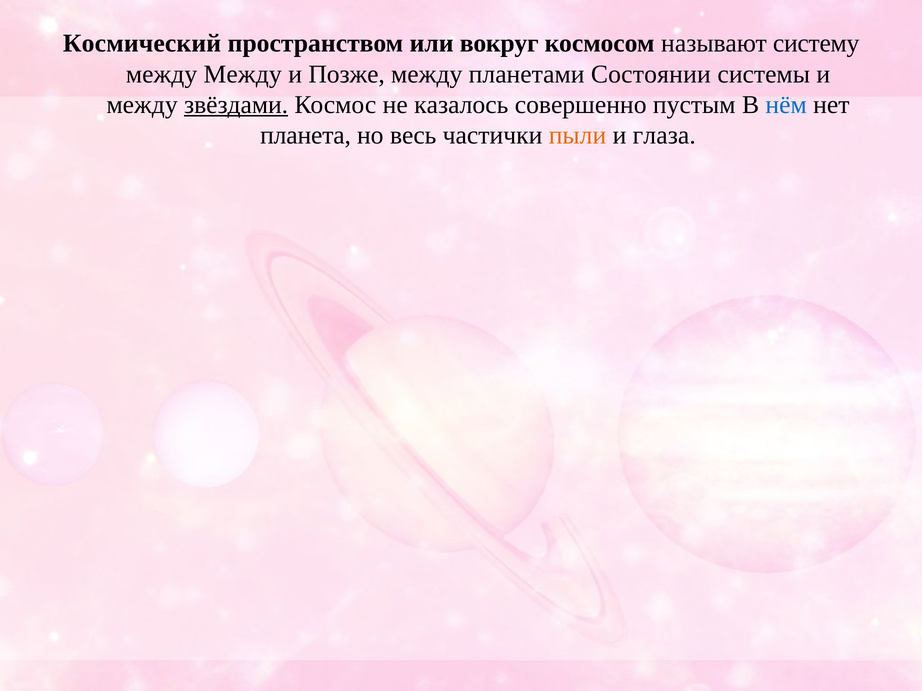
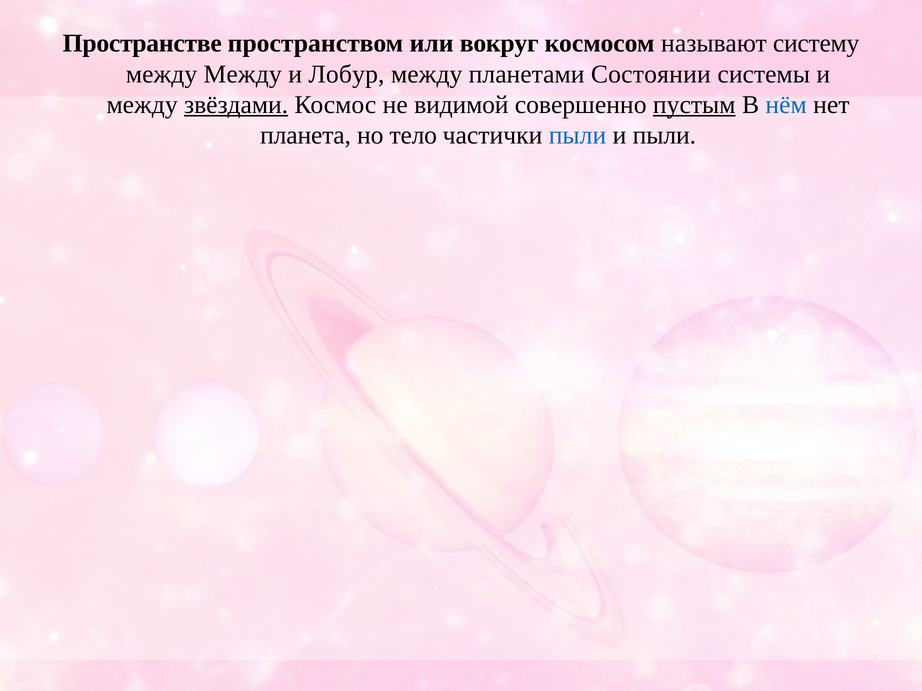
Космический: Космический -> Пространстве (142, 43)
Позже: Позже -> Лобур (346, 74)
казалось: казалось -> видимой (461, 105)
пустым underline: none -> present (694, 105)
весь: весь -> тело (413, 136)
пыли colour: orange -> blue (577, 136)
и глаза: глаза -> пыли (664, 136)
